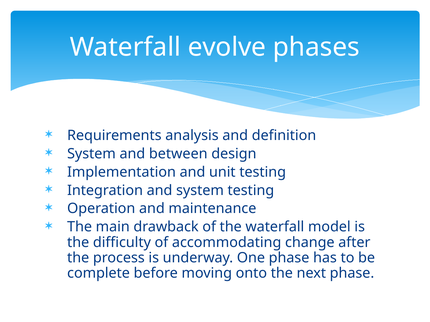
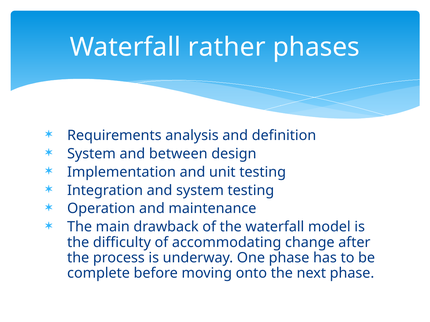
evolve: evolve -> rather (227, 47)
